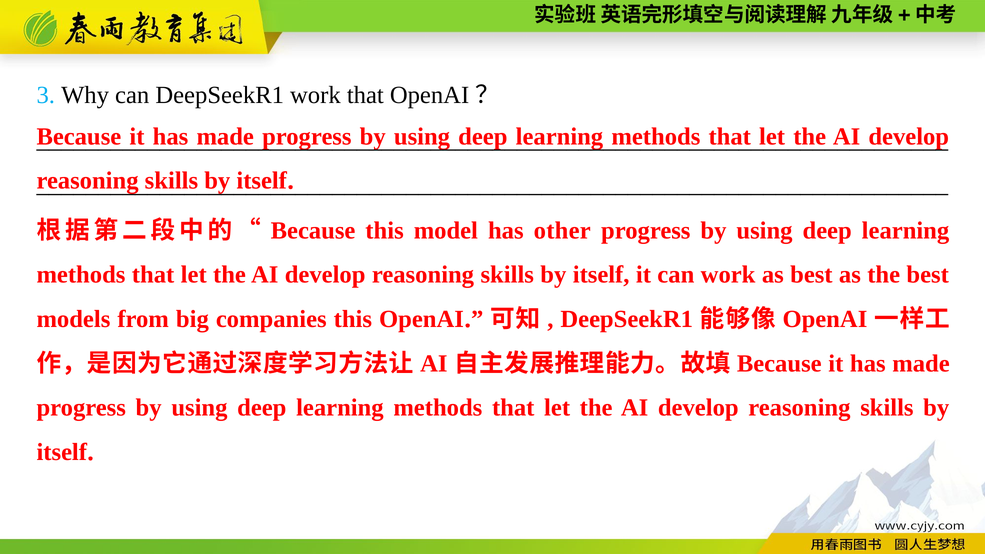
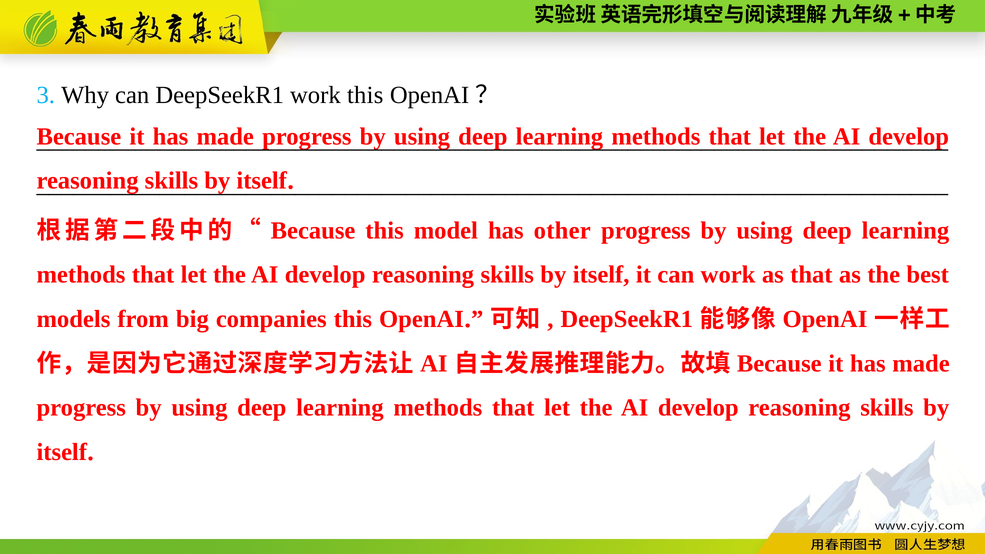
work that: that -> this (365, 95)
as best: best -> that (811, 275)
